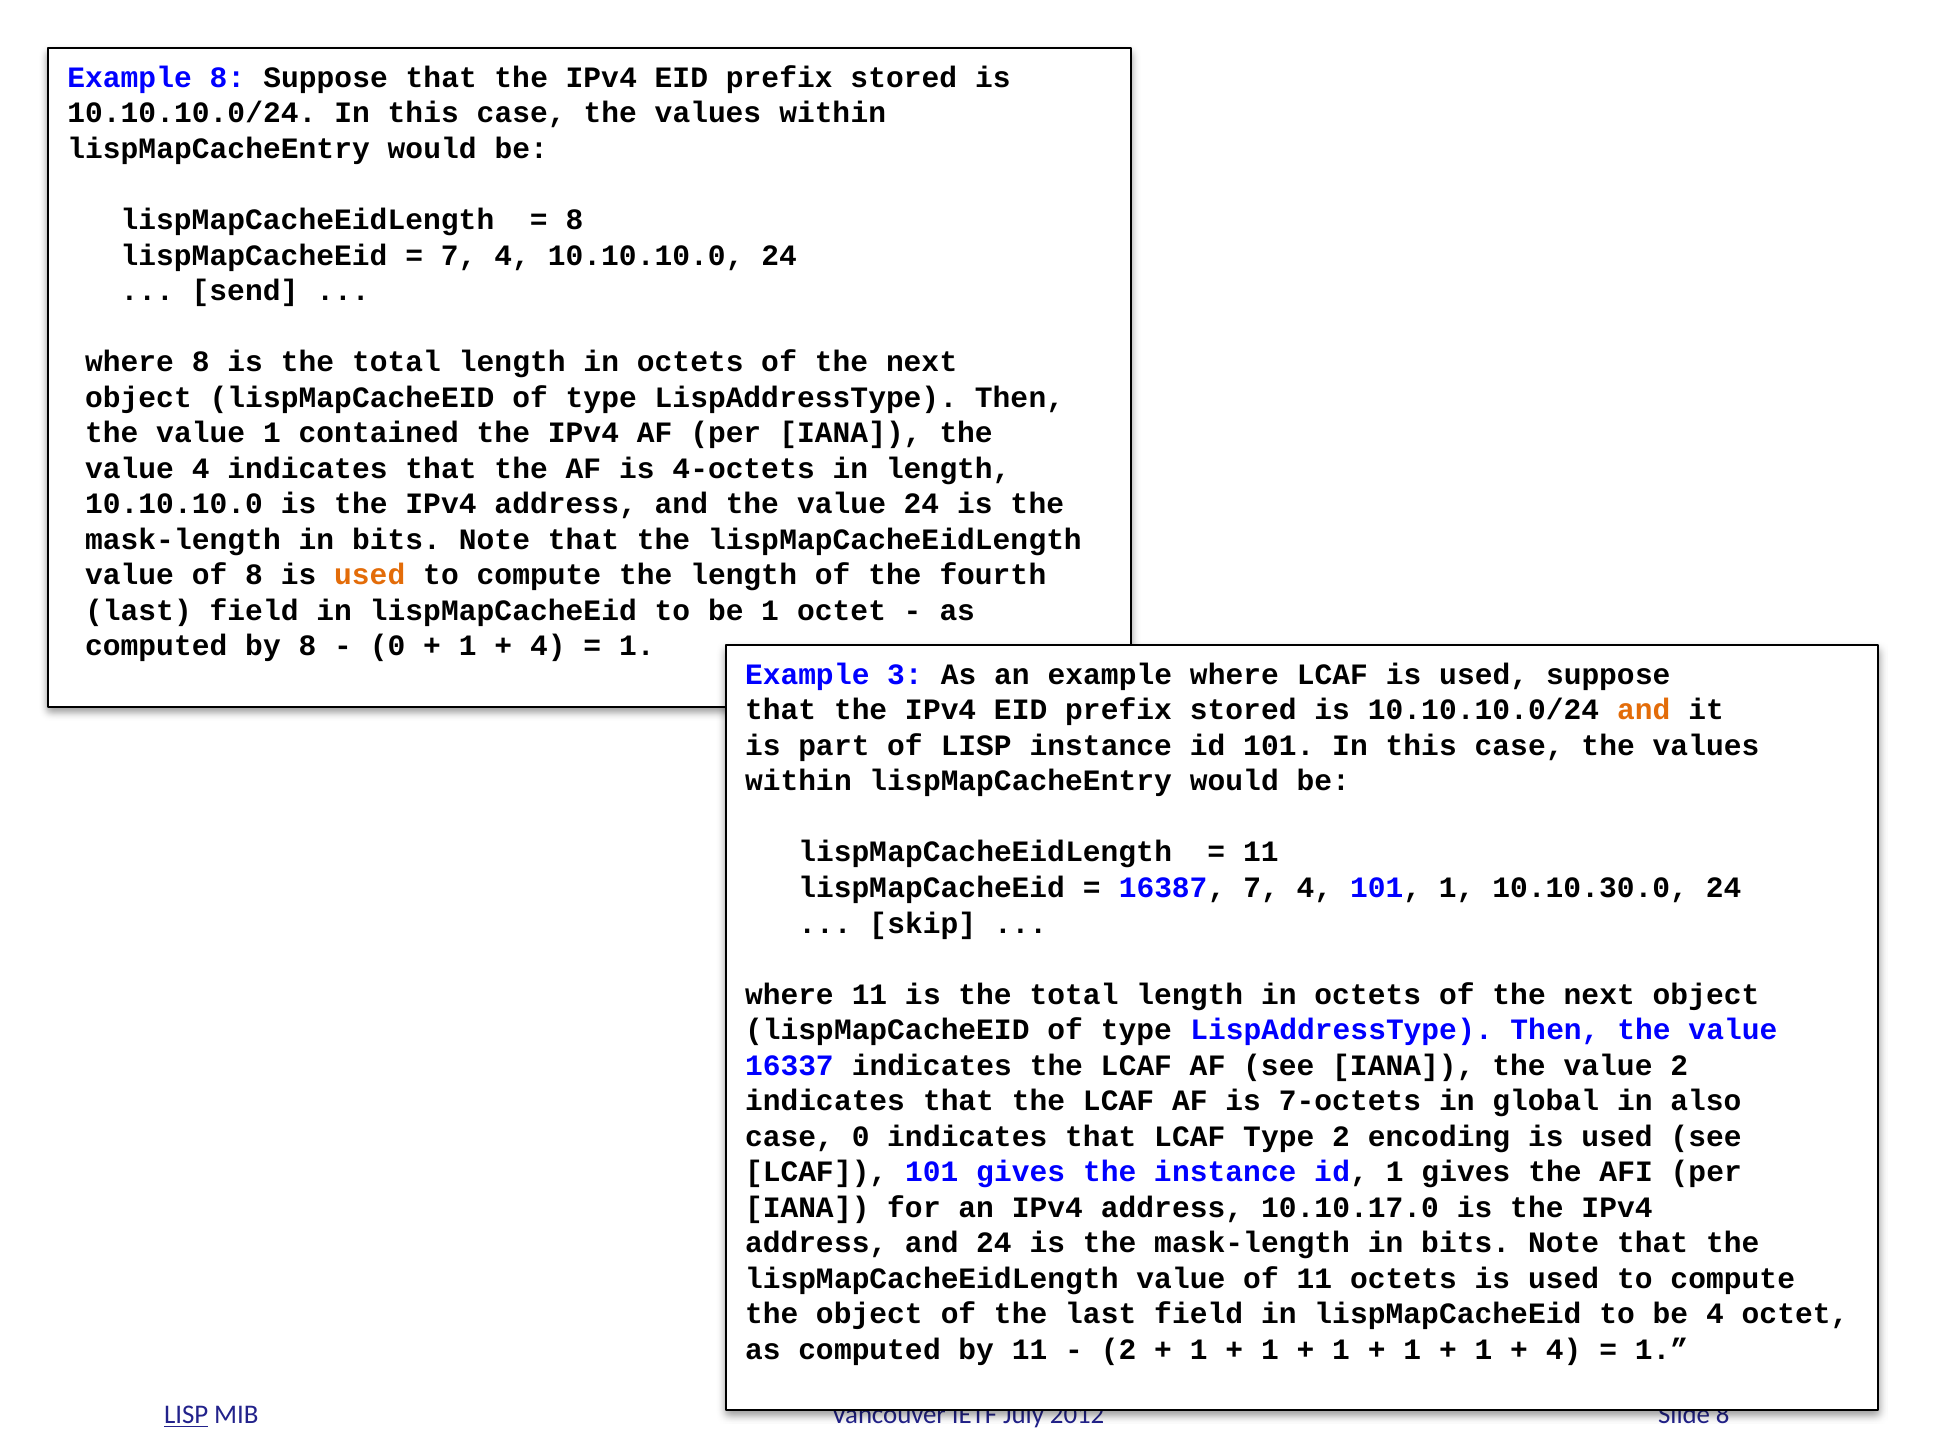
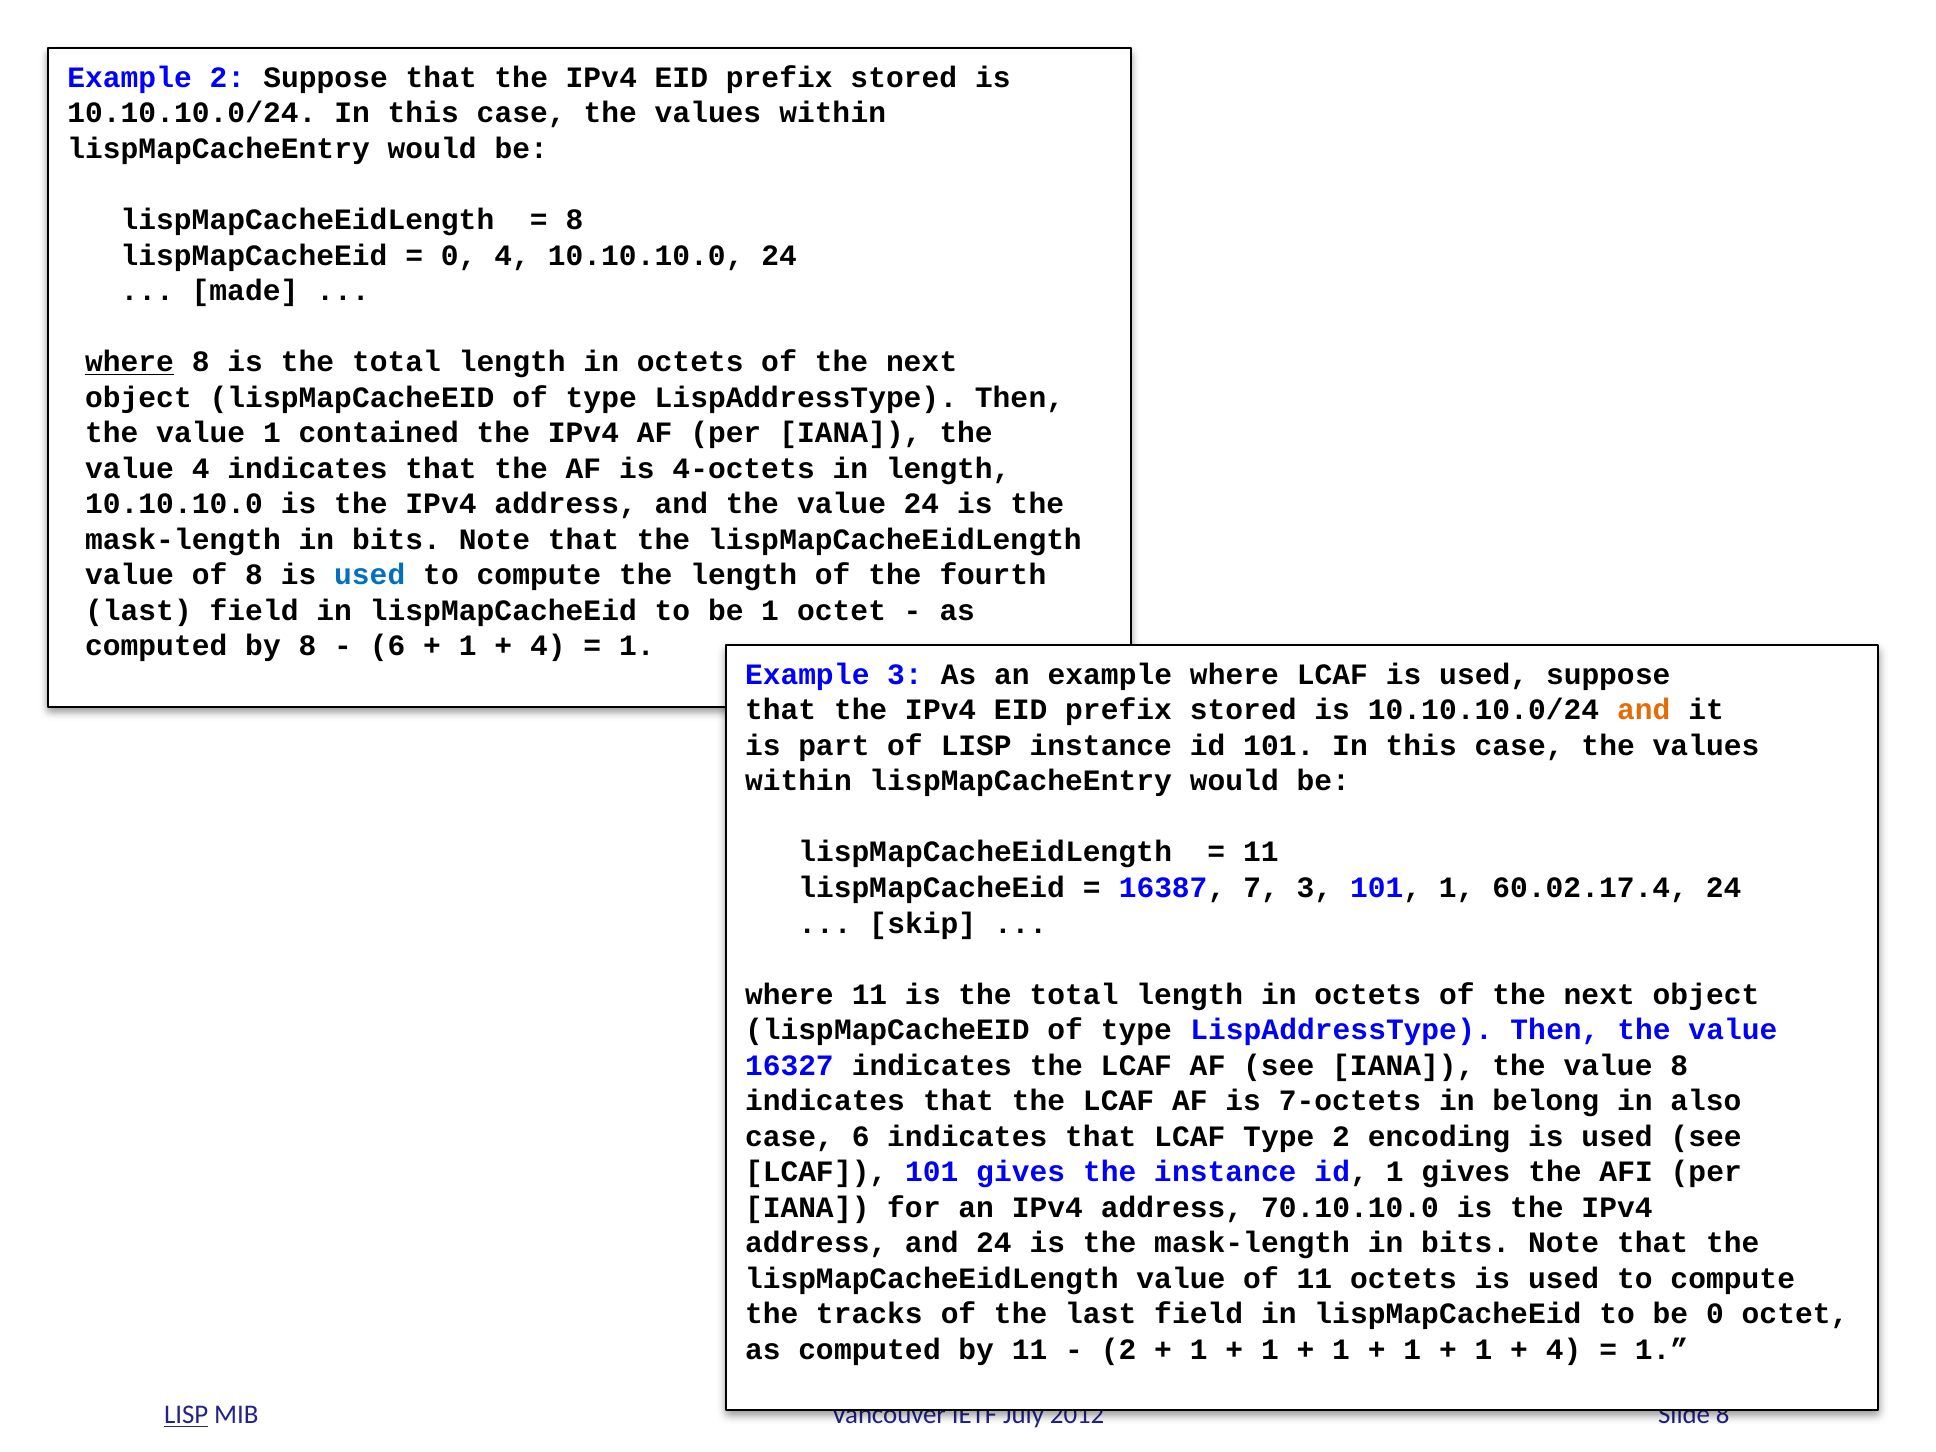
Example 8: 8 -> 2 (227, 78)
7: 7 -> 0 (459, 255)
send: send -> made (245, 291)
where underline: none -> present (130, 362)
used colour: orange -> blue (370, 575)
0: 0 -> 6 (388, 646)
16387 7 4: 4 -> 3 (1314, 888)
10.10.30.0: 10.10.30.0 -> 60.02.17.4 (1590, 888)
16337: 16337 -> 16327 (789, 1065)
value 2: 2 -> 8 (1679, 1065)
global: global -> belong (1546, 1101)
case 0: 0 -> 6 (861, 1136)
10.10.17.0: 10.10.17.0 -> 70.10.10.0 (1350, 1207)
the object: object -> tracks (869, 1314)
be 4: 4 -> 0 (1715, 1314)
